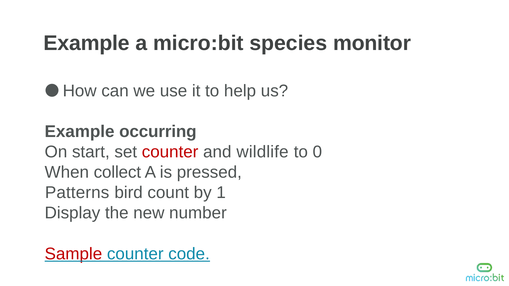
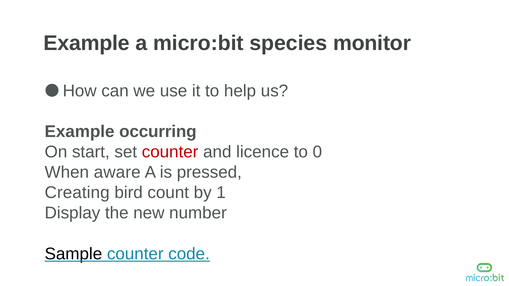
wildlife: wildlife -> licence (263, 152)
collect: collect -> aware (117, 173)
Patterns: Patterns -> Creating (77, 193)
Sample colour: red -> black (73, 254)
